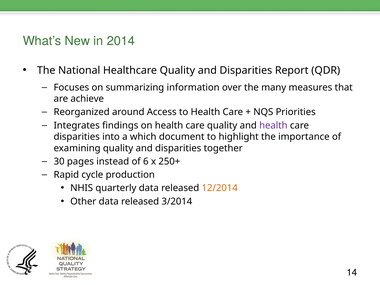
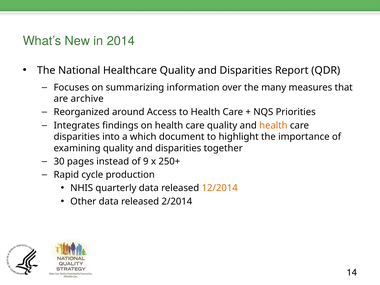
achieve: achieve -> archive (87, 99)
health colour: purple -> orange (273, 125)
6: 6 -> 9 (146, 161)
3/2014: 3/2014 -> 2/2014 (177, 201)
